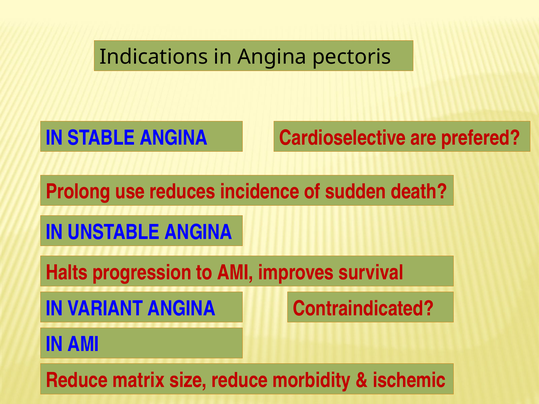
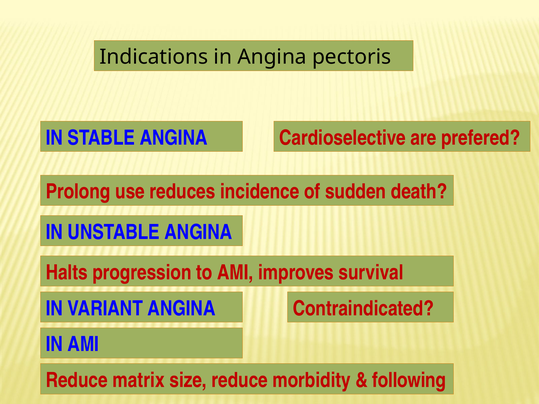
ischemic: ischemic -> following (409, 381)
